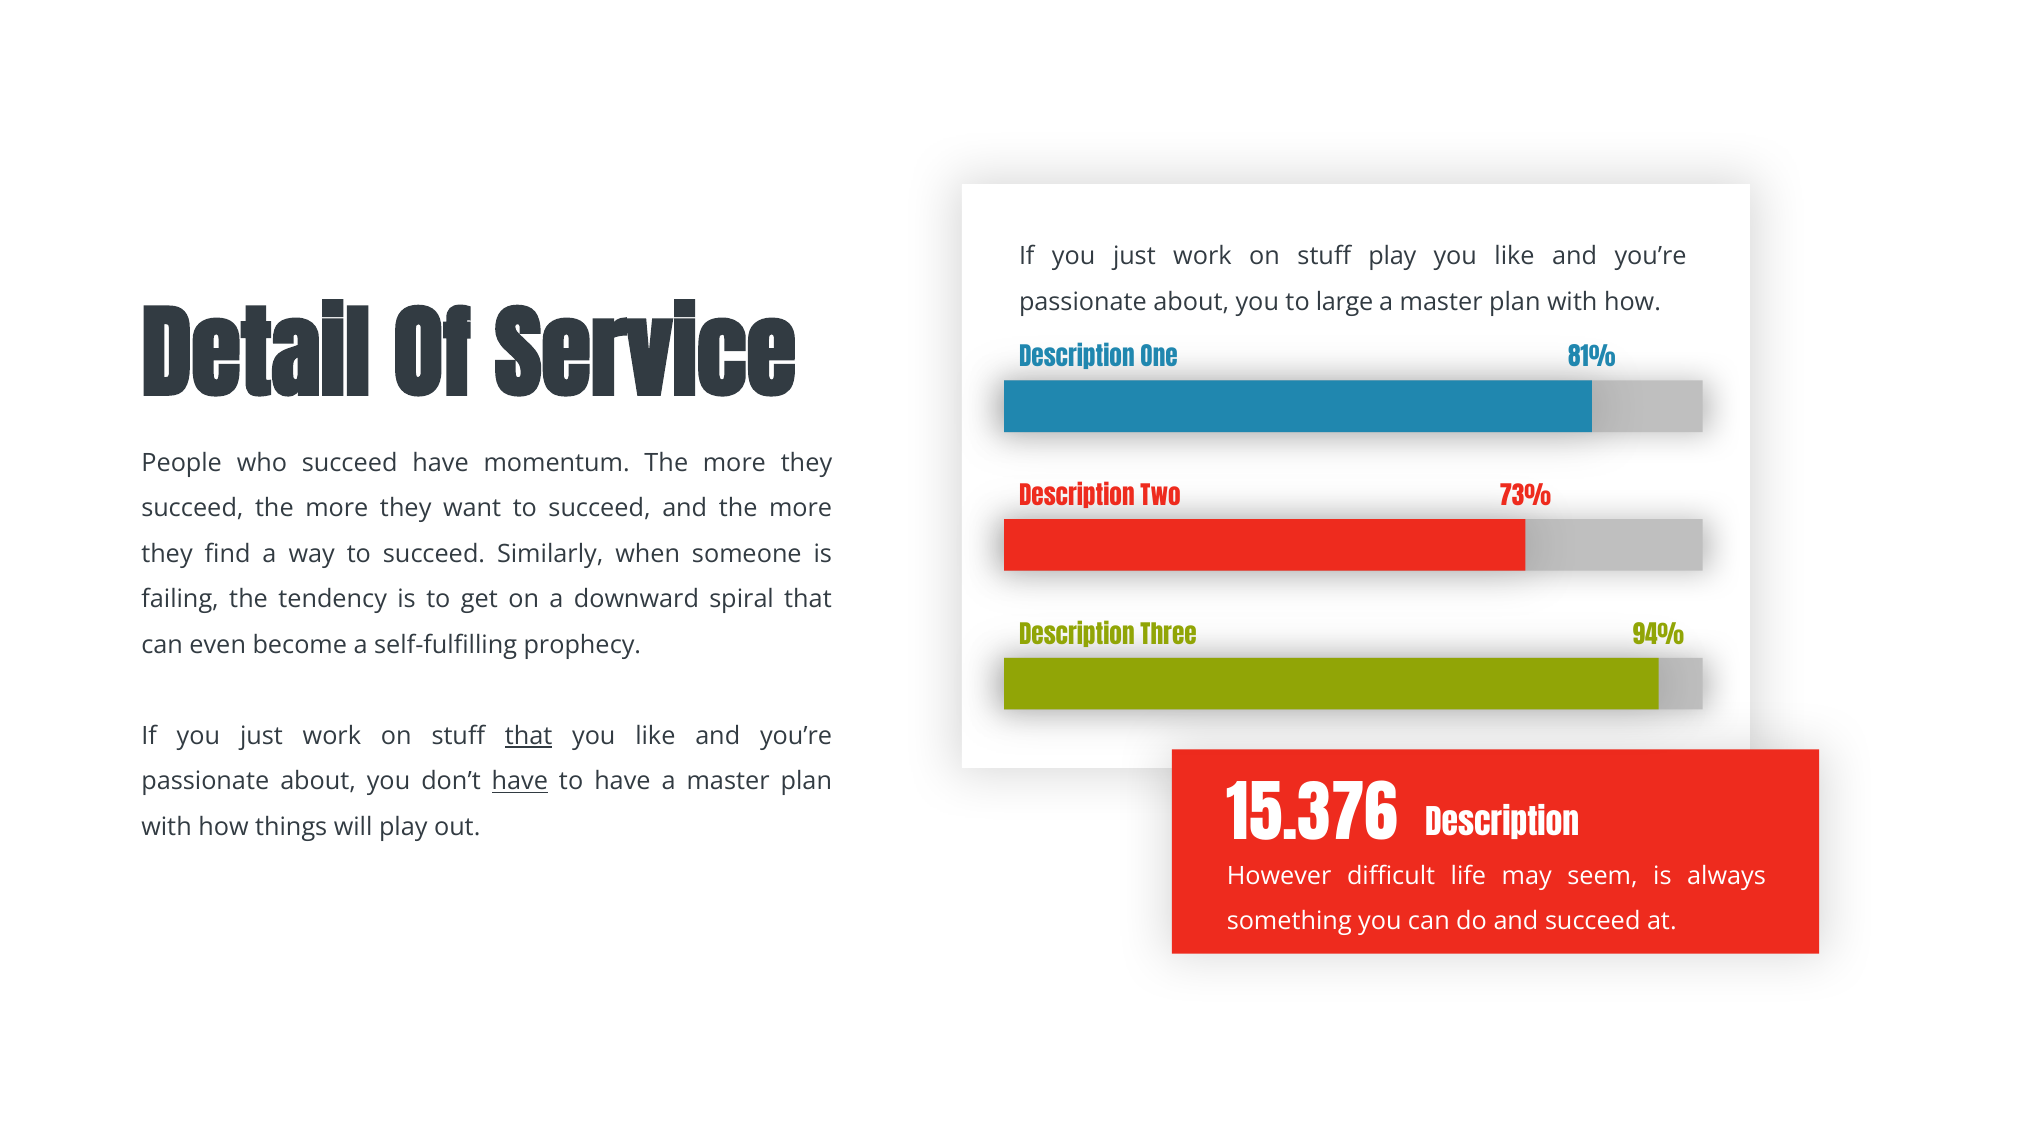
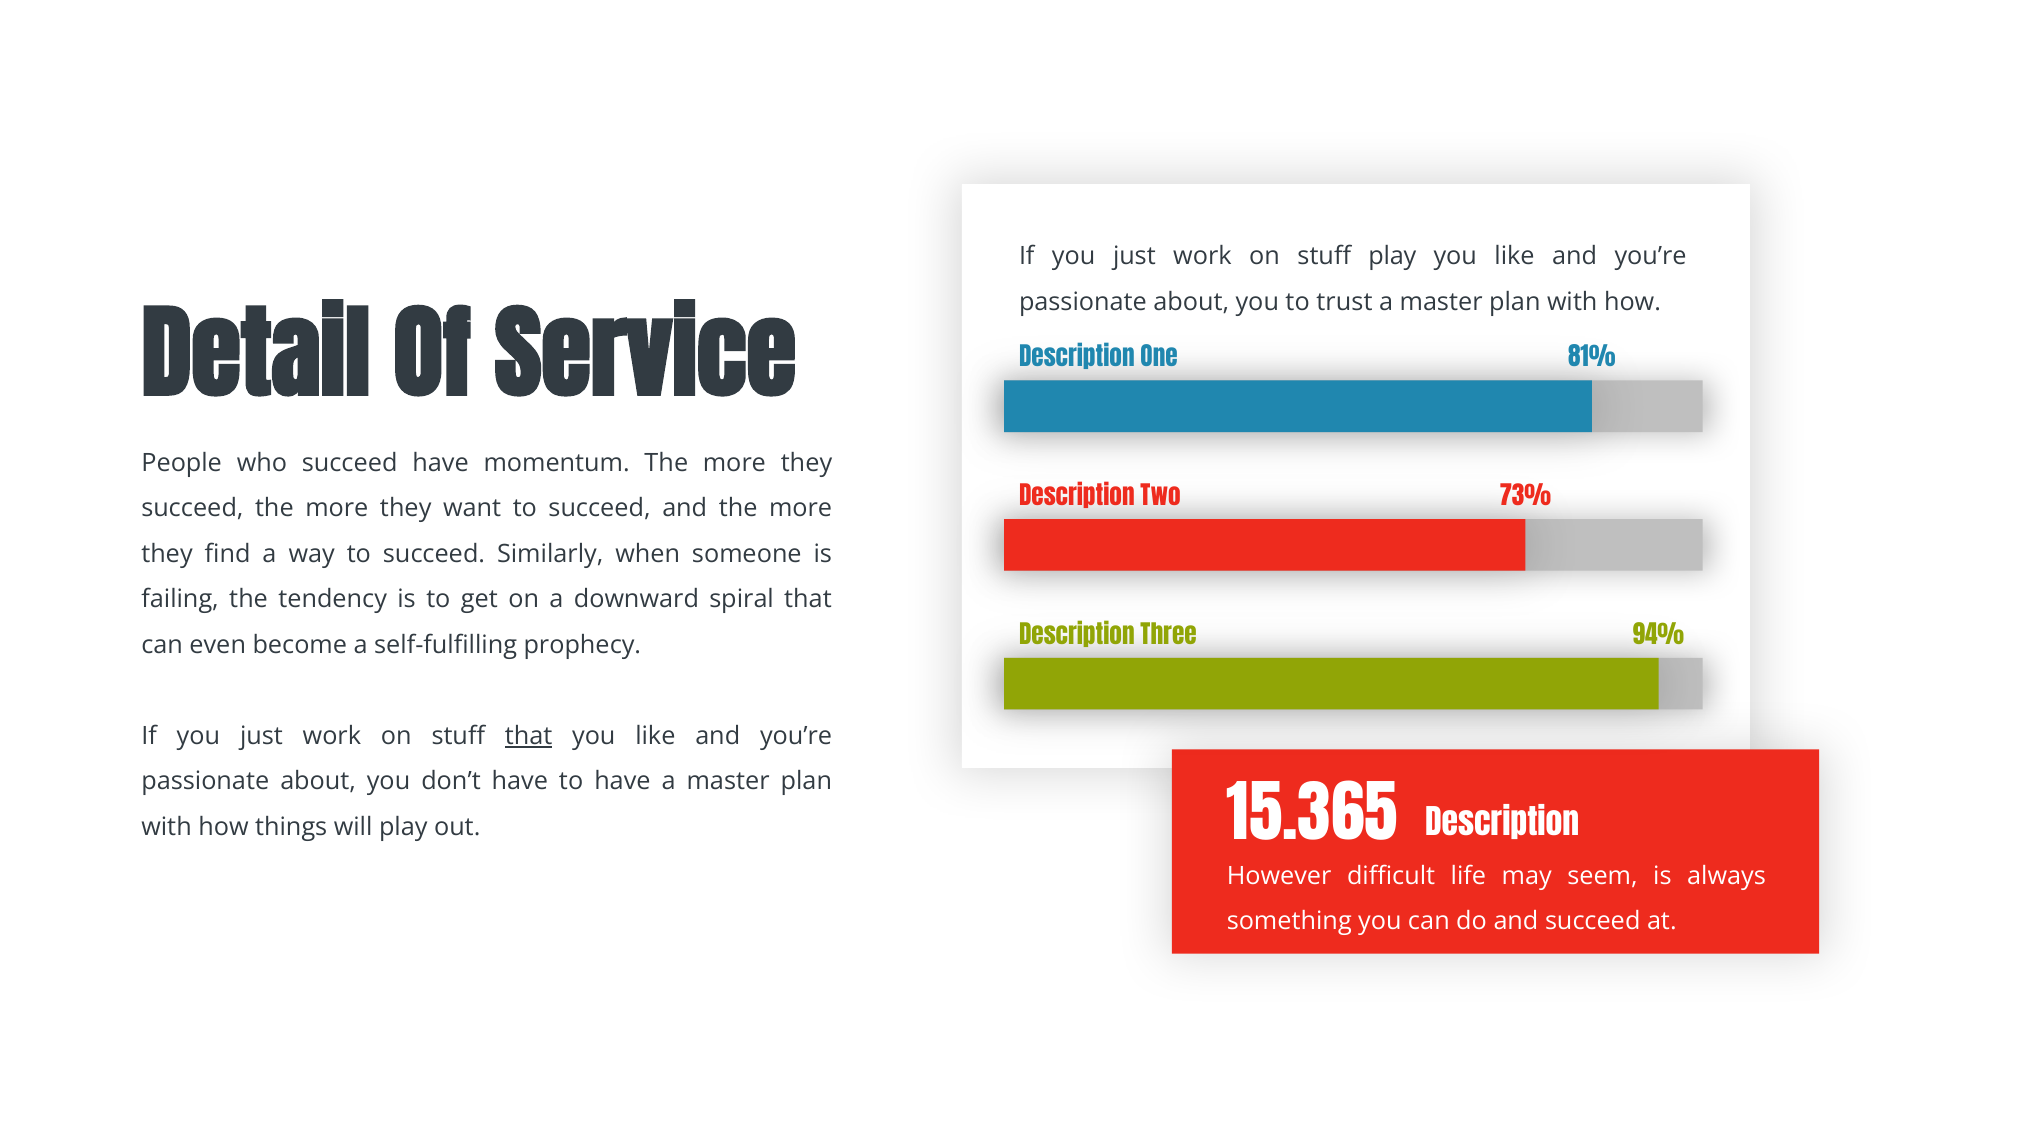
large: large -> trust (1344, 302)
have underline: present -> none (520, 782)
15.376: 15.376 -> 15.365 (1312, 818)
